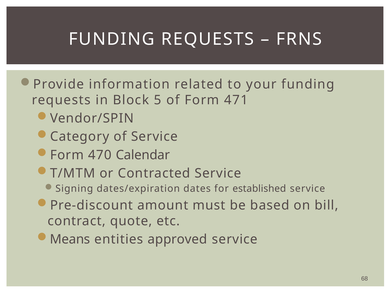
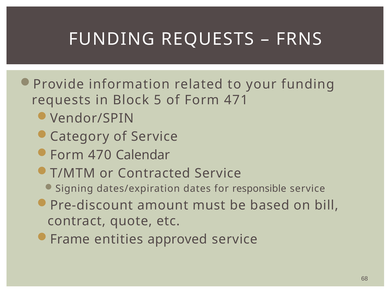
established: established -> responsible (259, 188)
Means: Means -> Frame (70, 239)
